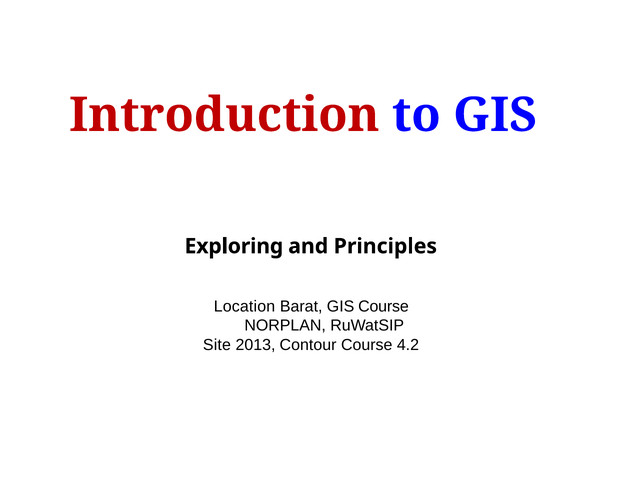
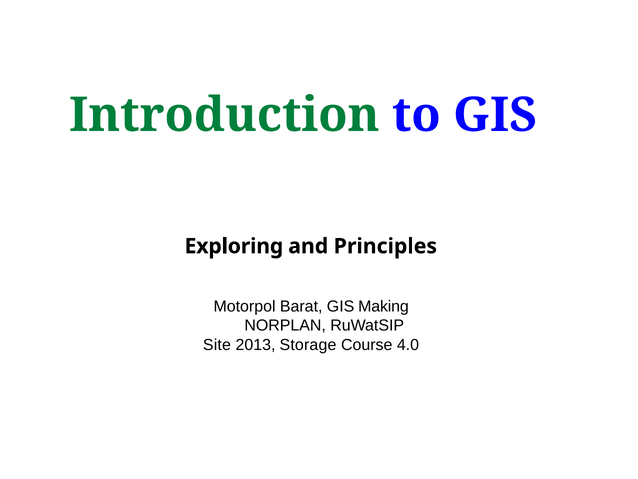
Introduction colour: red -> green (224, 115)
Location: Location -> Motorpol (245, 306)
GIS Course: Course -> Making (383, 306)
Contour: Contour -> Storage (308, 345)
4.2: 4.2 -> 4.0 (408, 345)
